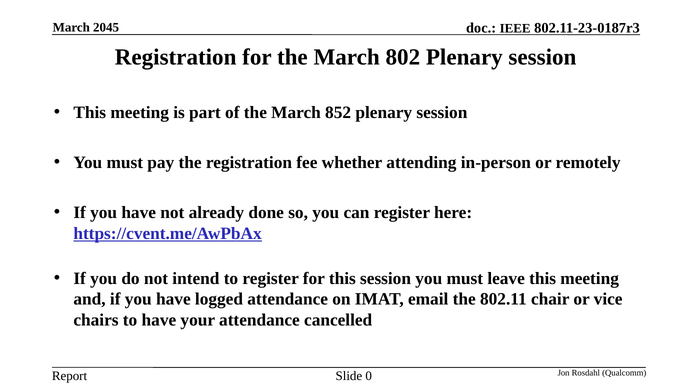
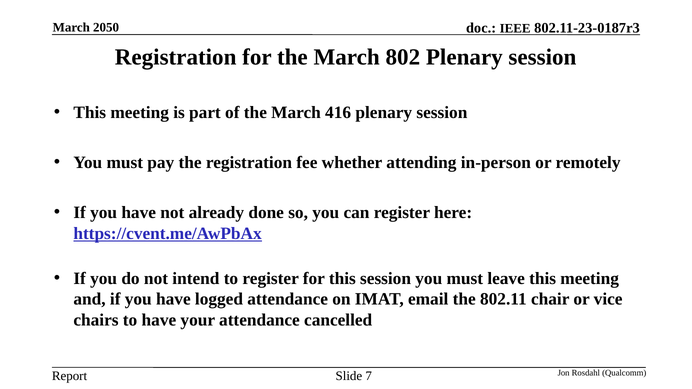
2045: 2045 -> 2050 (106, 28)
852: 852 -> 416 (338, 112)
0: 0 -> 7 (369, 376)
